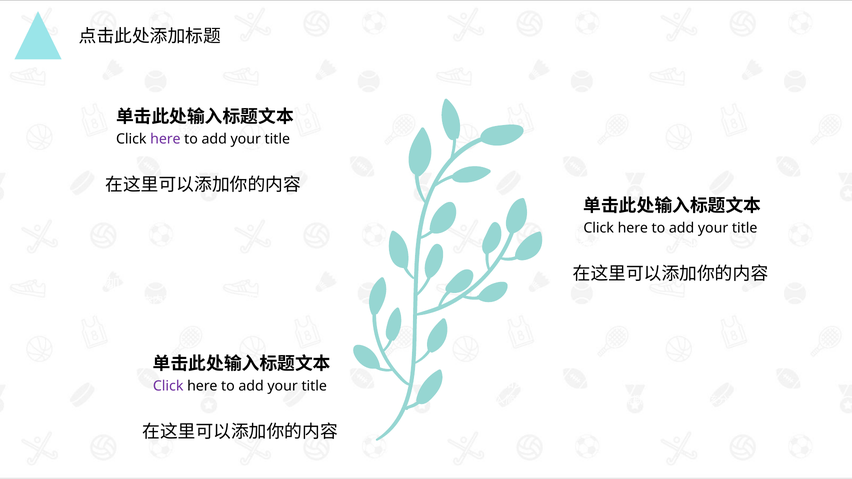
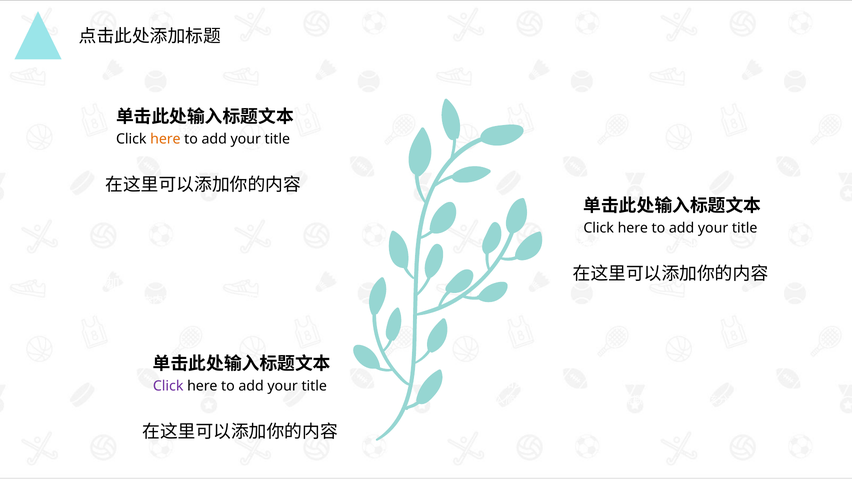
here colour: purple -> orange (165, 139)
